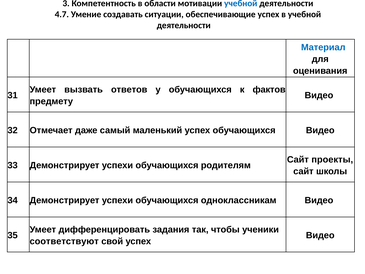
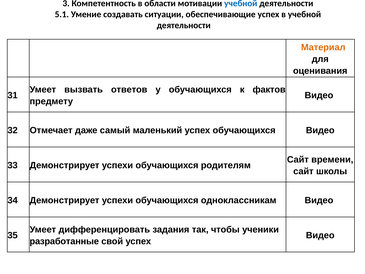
4.7: 4.7 -> 5.1 (62, 14)
Материал colour: blue -> orange (323, 47)
проекты: проекты -> времени (332, 159)
соответствуют: соответствуют -> разработанные (64, 241)
